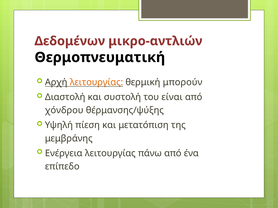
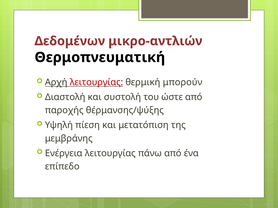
λειτουργίας colour: orange -> red (96, 82)
είναι: είναι -> ώστε (172, 97)
χόνδρου: χόνδρου -> παροχής (64, 111)
